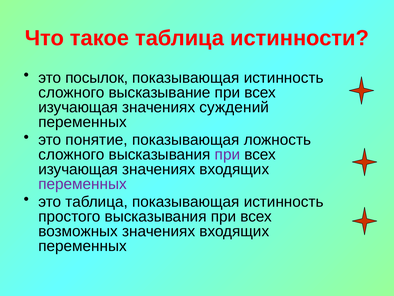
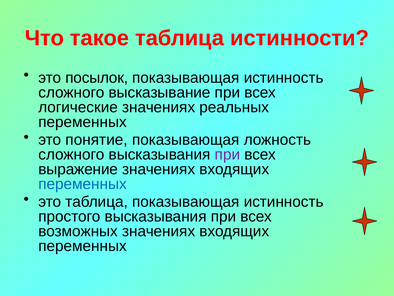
изучающая: изучающая -> логические (78, 107)
суждений: суждений -> реальных (234, 107)
изучающая: изучающая -> выражение (78, 169)
переменных colour: purple -> blue (83, 184)
